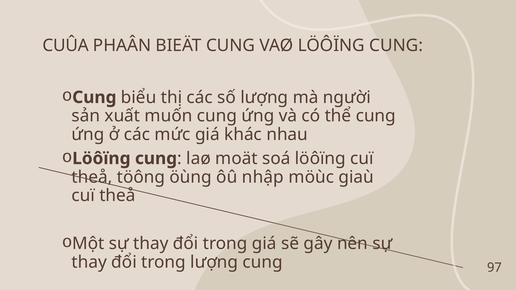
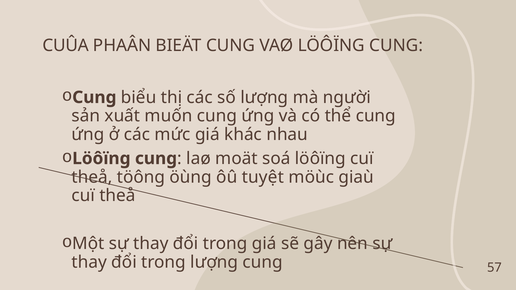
nhập: nhập -> tuyệt (263, 177)
97: 97 -> 57 (495, 268)
